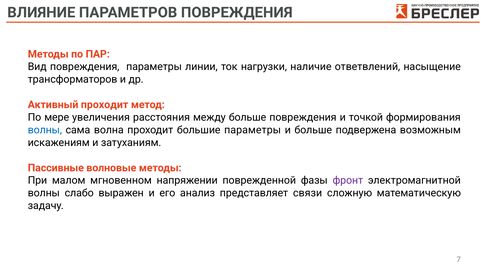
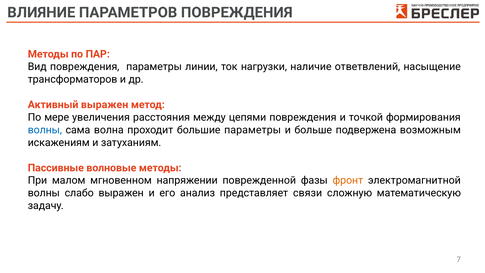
Активный проходит: проходит -> выражен (105, 105)
между больше: больше -> цепями (248, 117)
фронт colour: purple -> orange (348, 181)
